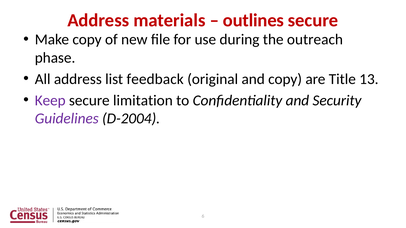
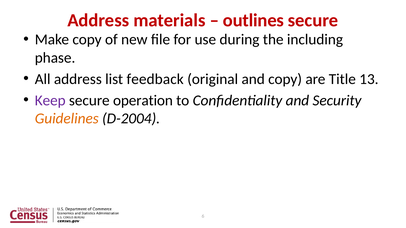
outreach: outreach -> including (315, 40)
limitation: limitation -> operation (143, 101)
Guidelines colour: purple -> orange (67, 119)
